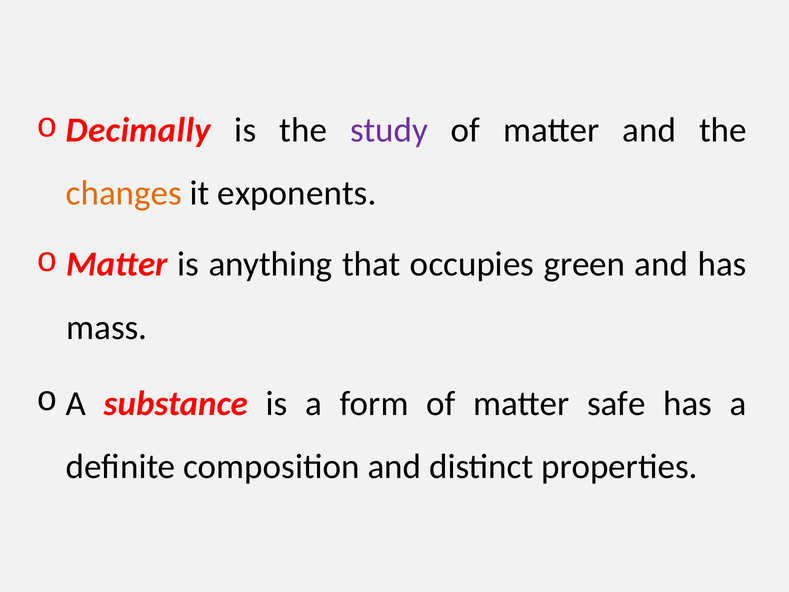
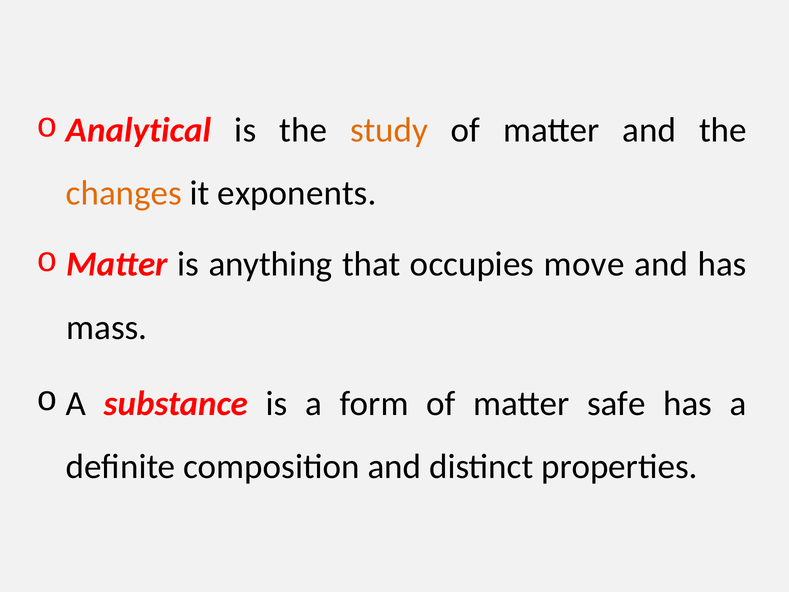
Decimally: Decimally -> Analytical (139, 130)
study colour: purple -> orange (389, 130)
green: green -> move (584, 264)
